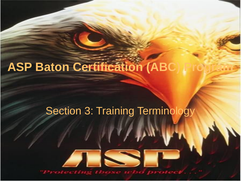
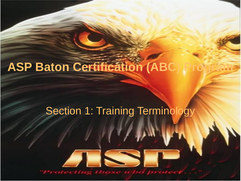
3: 3 -> 1 (89, 111)
